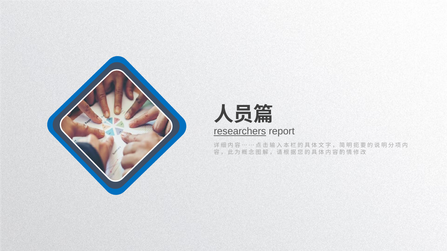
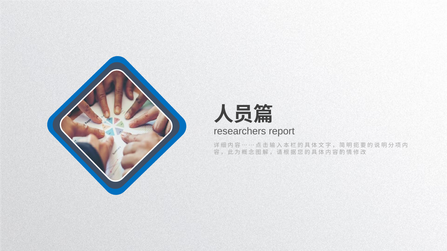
researchers underline: present -> none (240, 132)
